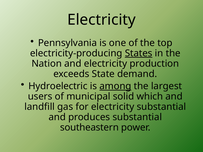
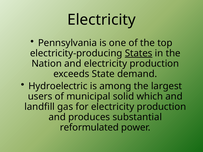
among underline: present -> none (115, 86)
for electricity substantial: substantial -> production (161, 107)
southeastern: southeastern -> reformulated (89, 128)
